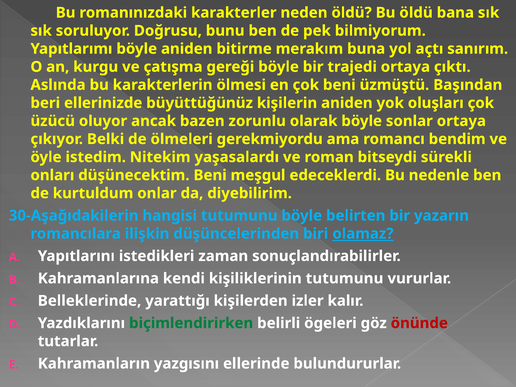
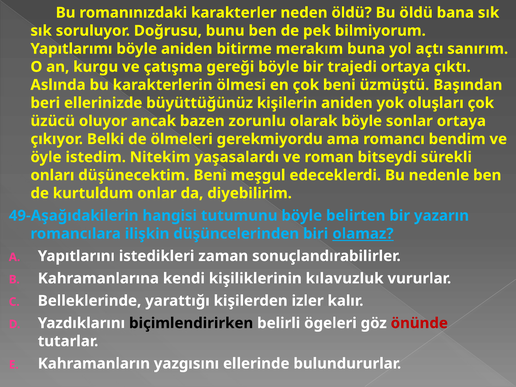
30-Aşağıdakilerin: 30-Aşağıdakilerin -> 49-Aşağıdakilerin (74, 216)
kişiliklerinin tutumunu: tutumunu -> kılavuzluk (345, 278)
biçimlendirirken colour: green -> black (191, 323)
